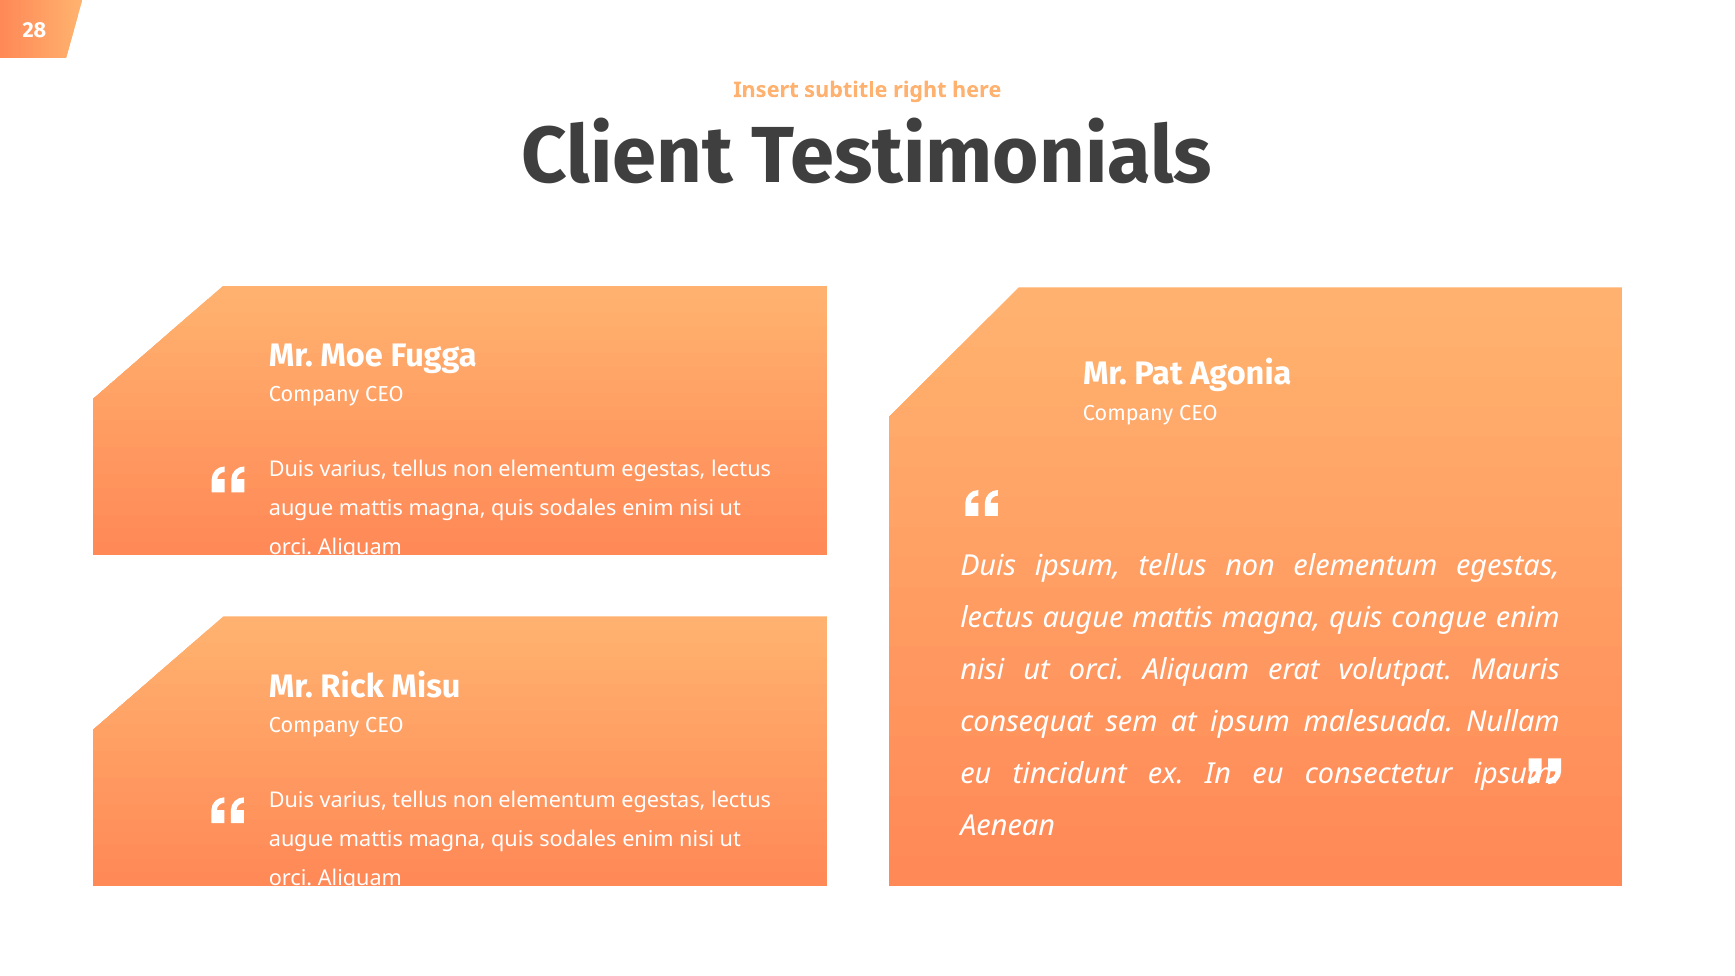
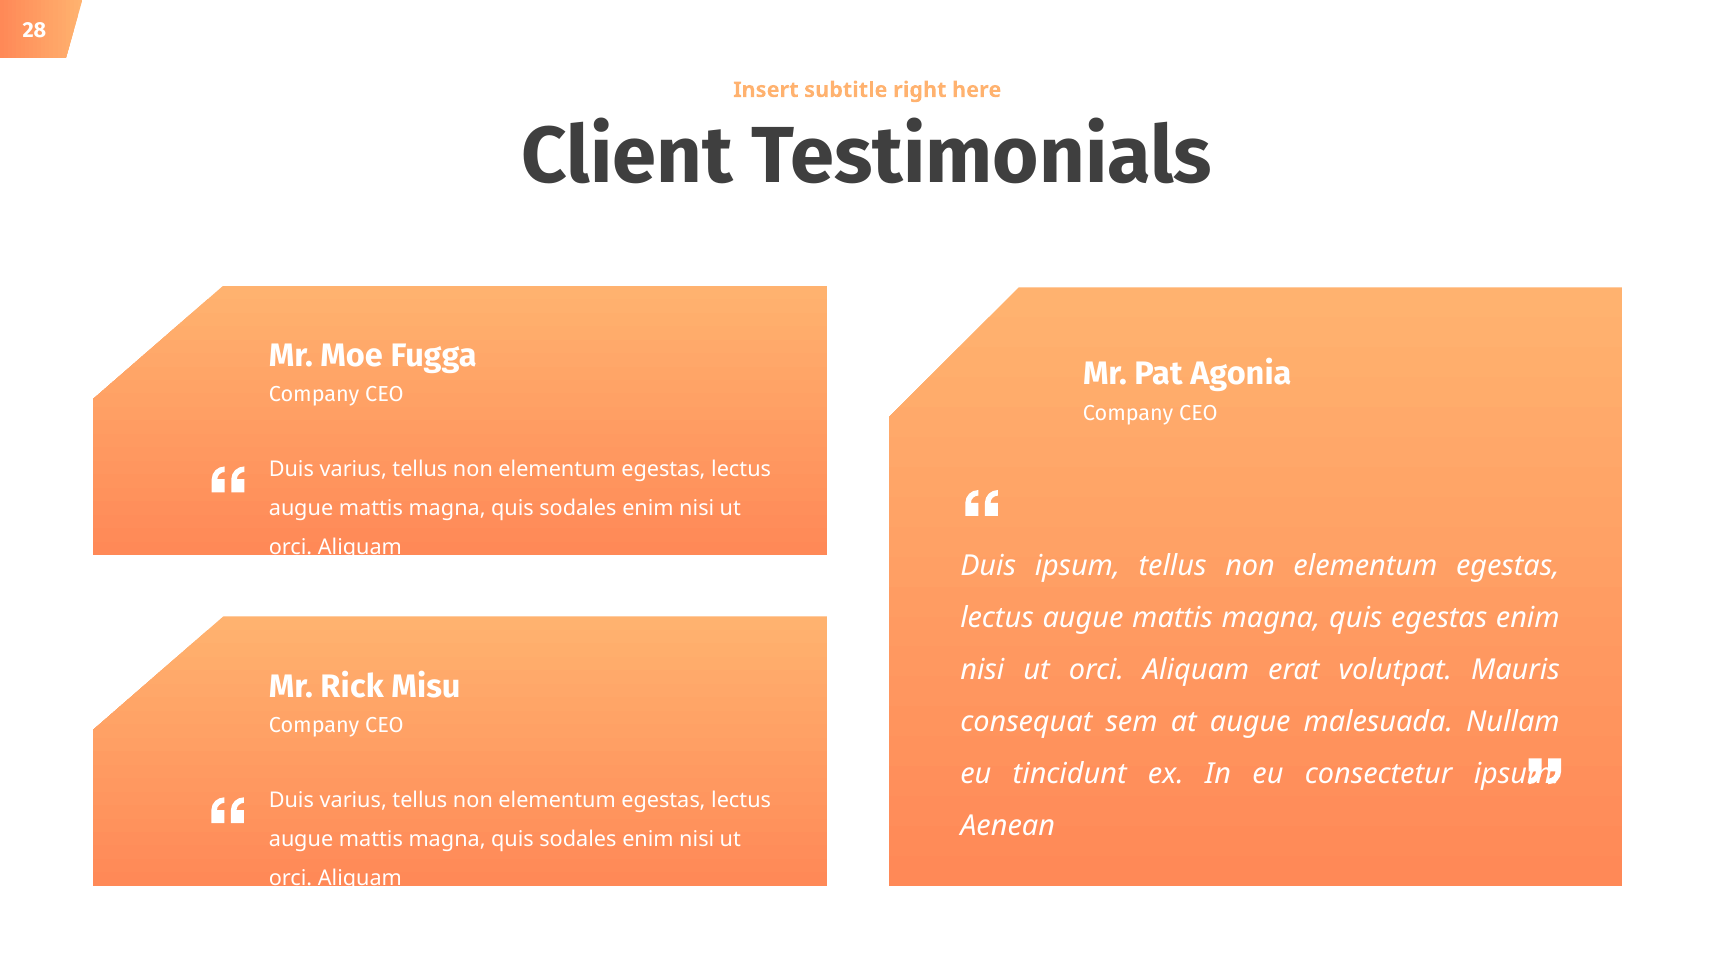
quis congue: congue -> egestas (1439, 618)
at ipsum: ipsum -> augue (1250, 722)
